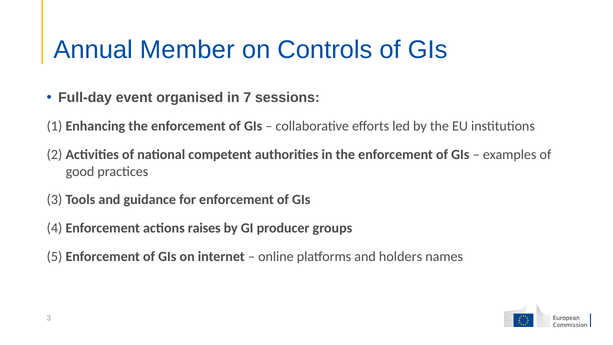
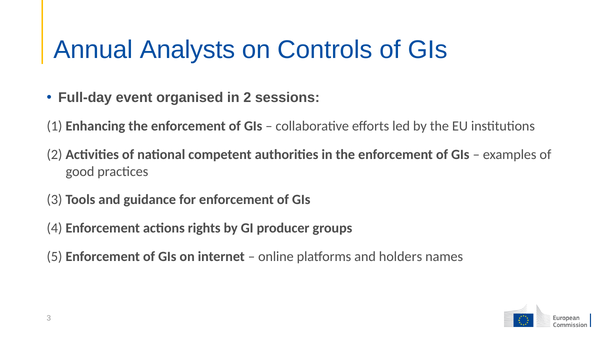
Member: Member -> Analysts (187, 50)
in 7: 7 -> 2 (247, 98)
raises: raises -> rights (204, 228)
